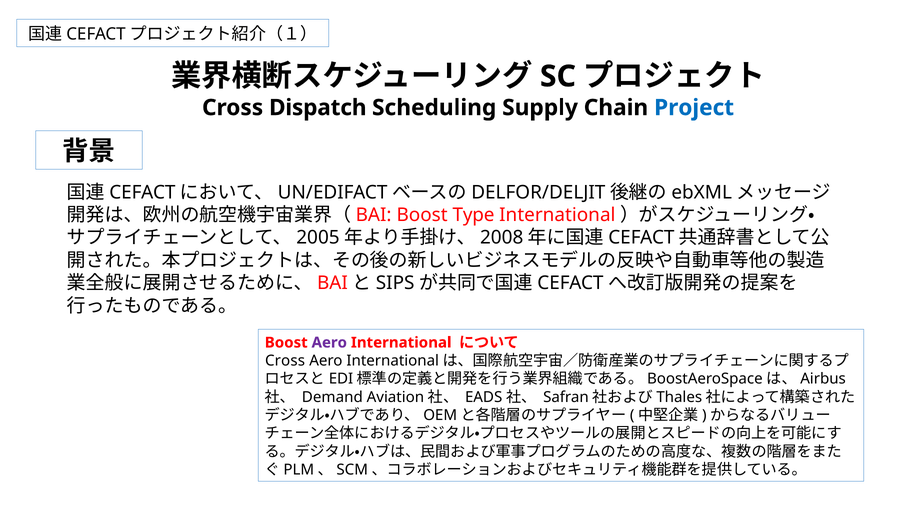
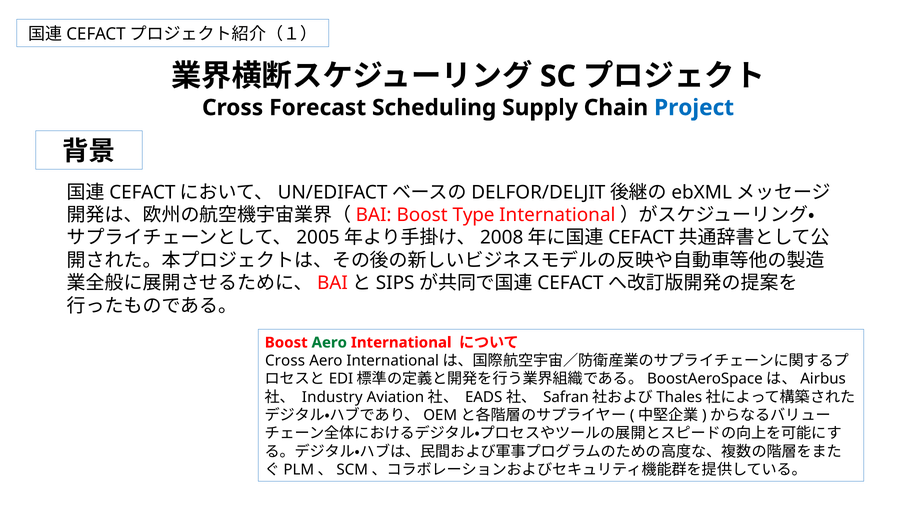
Dispatch: Dispatch -> Forecast (318, 108)
Aero colour: purple -> green (329, 342)
Demand: Demand -> Industry (332, 397)
